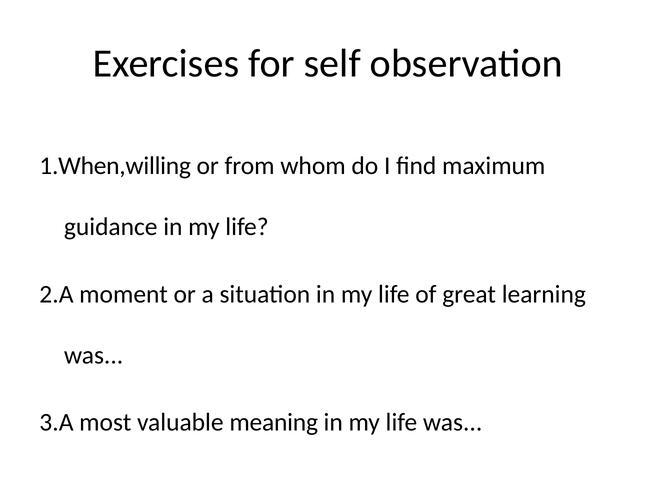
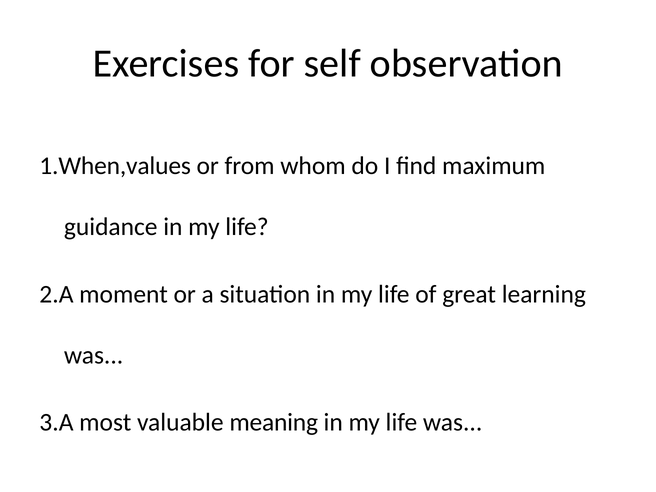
1.When,willing: 1.When,willing -> 1.When,values (115, 166)
